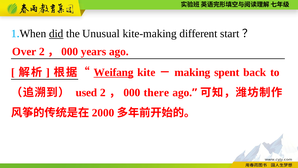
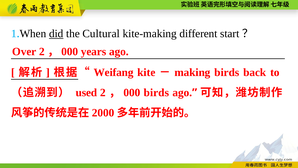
Unusual: Unusual -> Cultural (101, 34)
Weifang underline: present -> none (114, 72)
spent: spent -> birds (227, 72)
there: there -> birds (156, 92)
